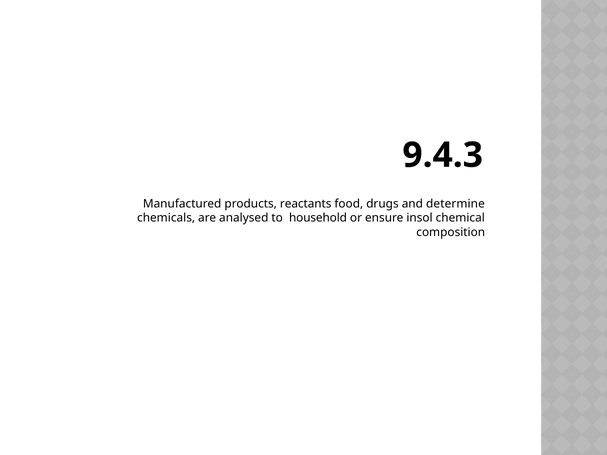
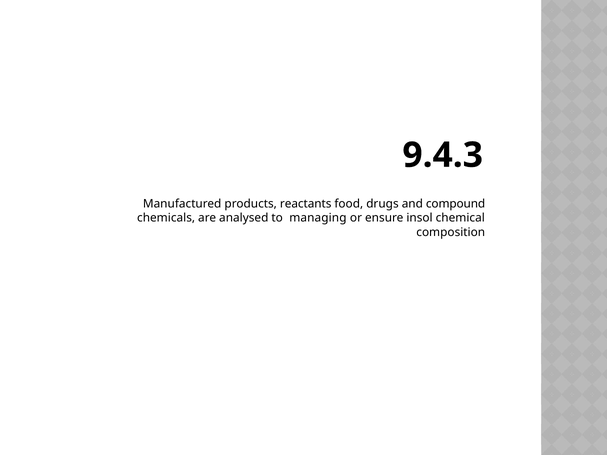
determine: determine -> compound (456, 204)
household: household -> managing (318, 218)
